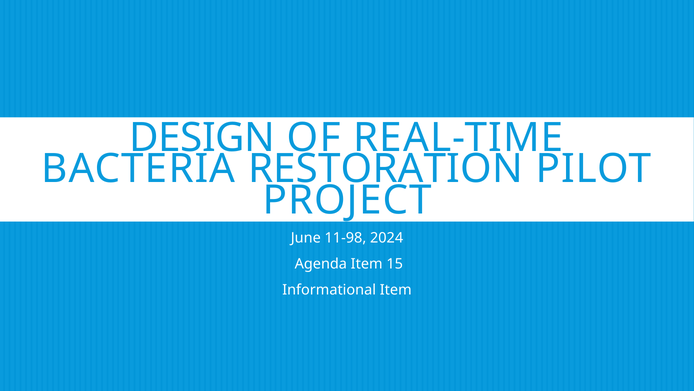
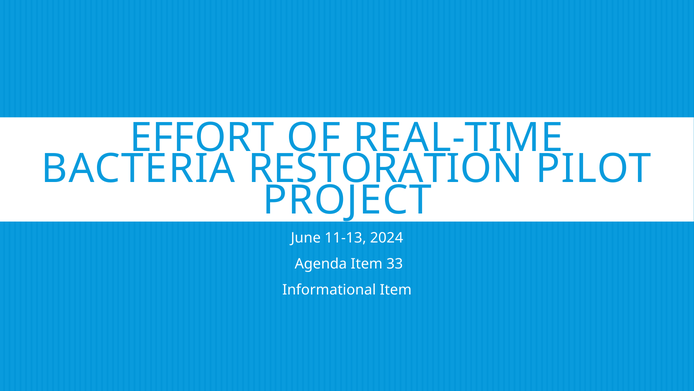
DESIGN: DESIGN -> EFFORT (202, 138)
11-98: 11-98 -> 11-13 (345, 238)
15: 15 -> 33 (395, 264)
